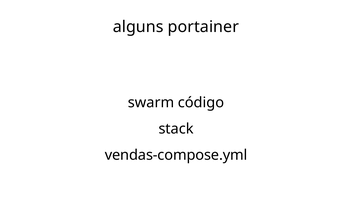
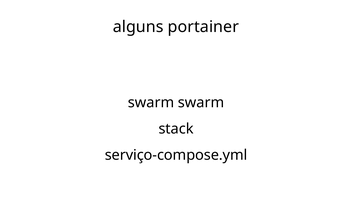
swarm código: código -> swarm (201, 102)
vendas-compose.yml: vendas-compose.yml -> serviço-compose.yml (176, 155)
